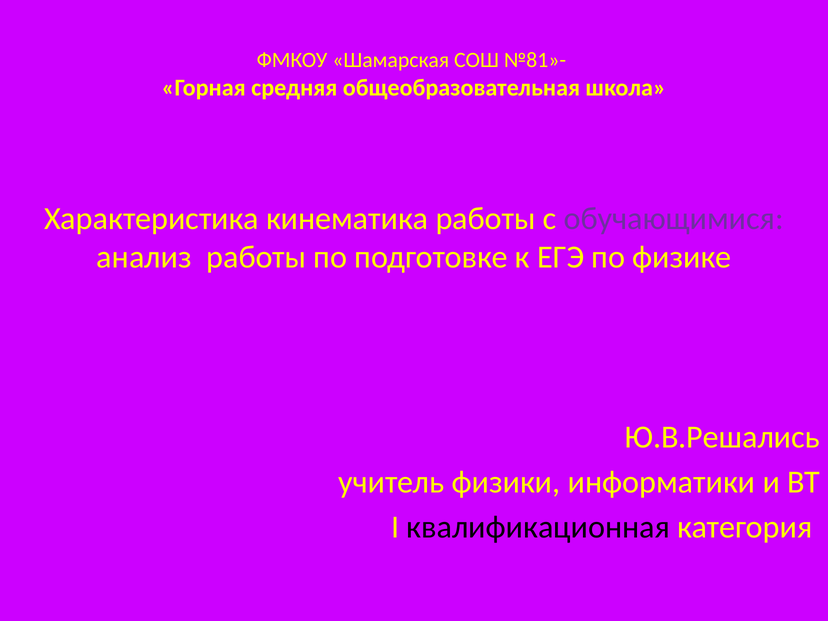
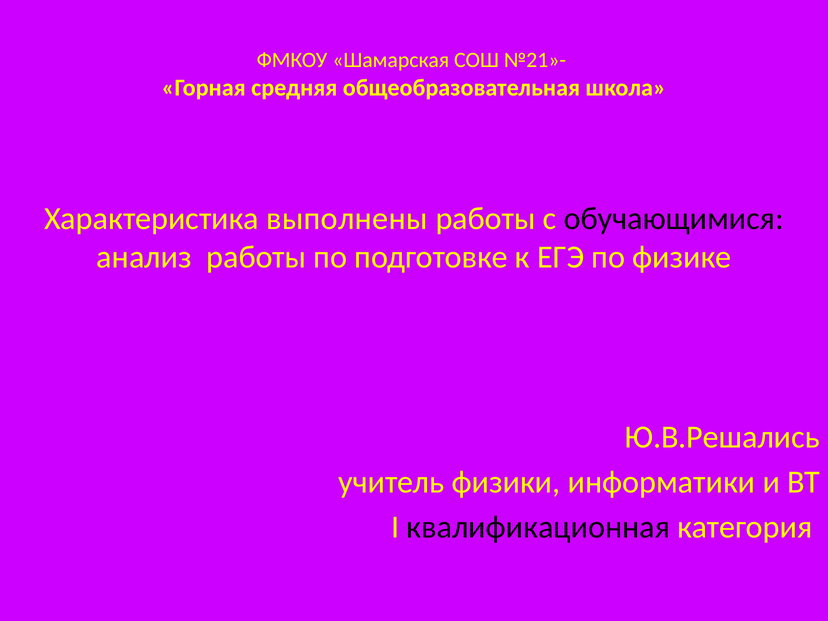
№81»-: №81»- -> №21»- (535, 60)
кинематика: кинематика -> выполнены (347, 219)
обучающимися colour: purple -> black (674, 219)
